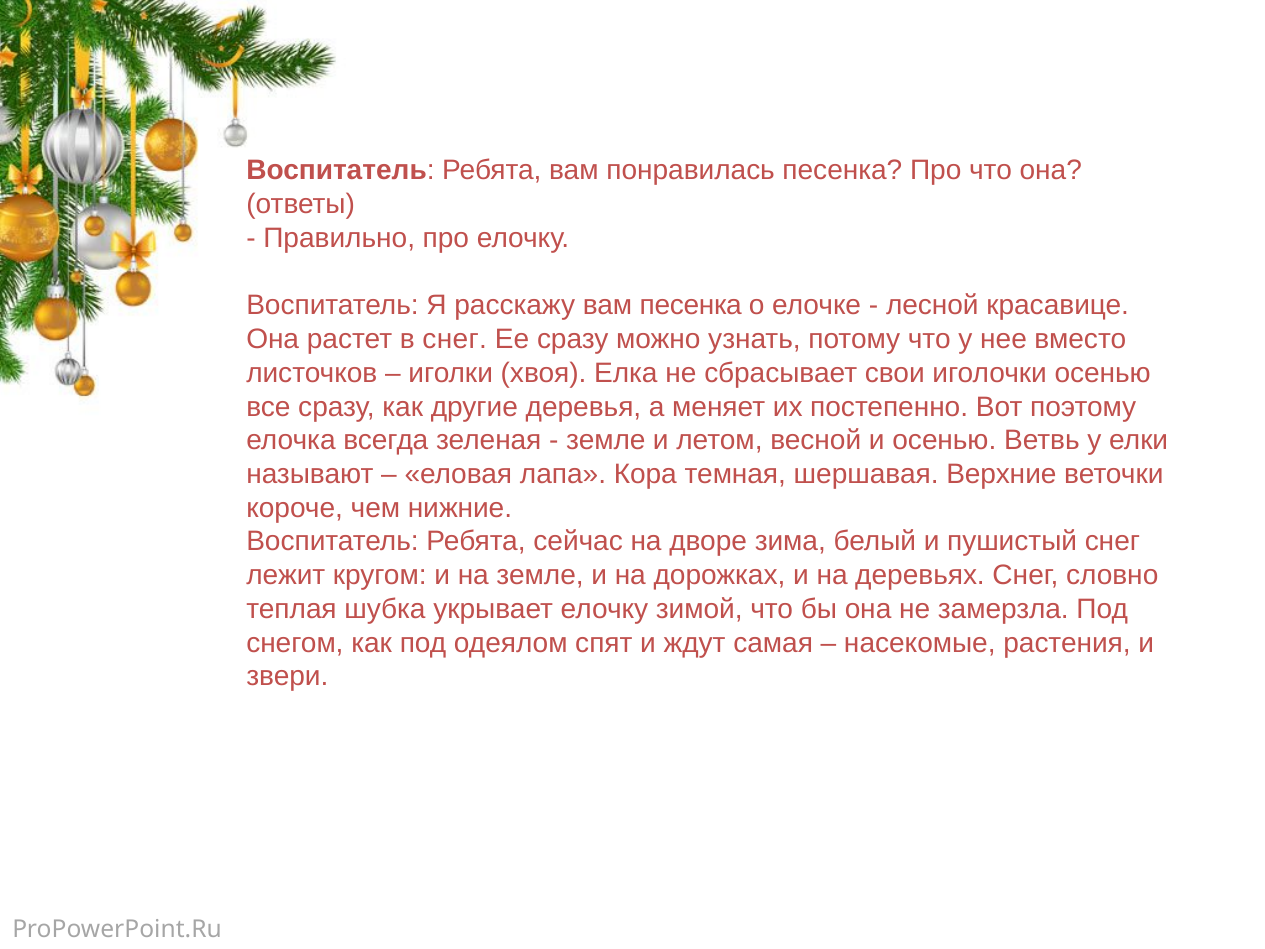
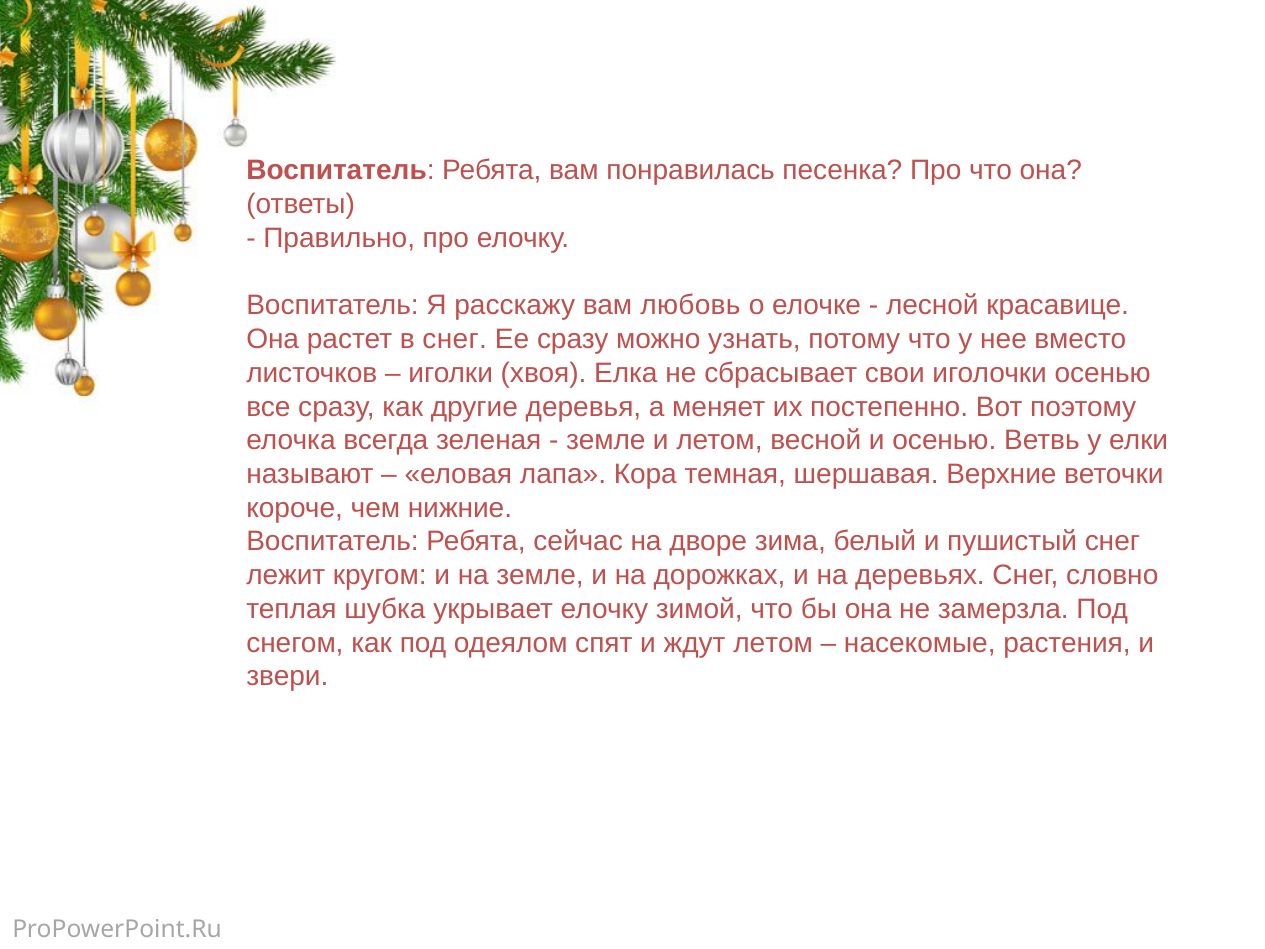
вам песенка: песенка -> любовь (690, 305)
ждут самая: самая -> летом (773, 643)
